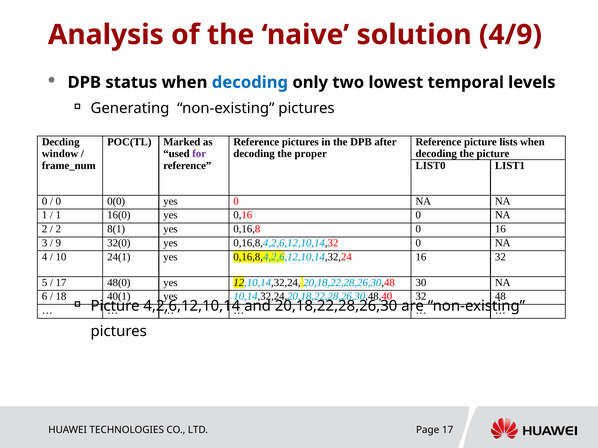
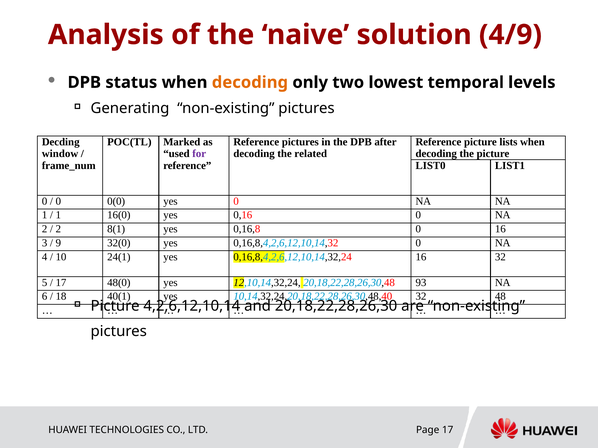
decoding colour: blue -> orange (250, 82)
proper: proper -> related (311, 154)
30: 30 -> 93 (421, 283)
